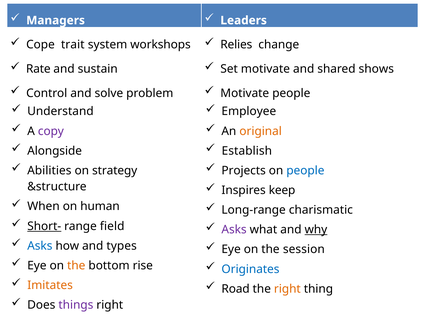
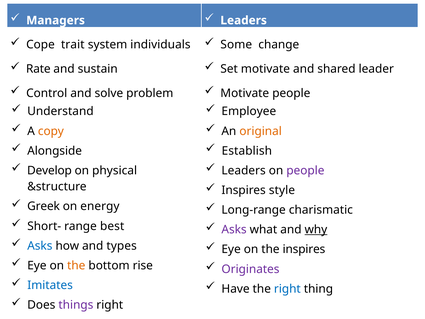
workshops: workshops -> individuals (160, 45)
Relies: Relies -> Some (236, 45)
shows: shows -> leader (376, 69)
copy colour: purple -> orange (51, 131)
Abilities: Abilities -> Develop (49, 170)
strategy: strategy -> physical (115, 170)
Projects: Projects -> Leaders (244, 170)
people colour: blue -> purple (305, 170)
keep: keep -> style (282, 190)
When: When -> Greek (44, 206)
human: human -> energy (100, 206)
Short- underline: present -> none (44, 226)
field: field -> best (112, 226)
the session: session -> inspires (304, 249)
Originates colour: blue -> purple (250, 269)
Imitates colour: orange -> blue (50, 285)
Road: Road -> Have (236, 289)
right colour: orange -> blue (287, 289)
